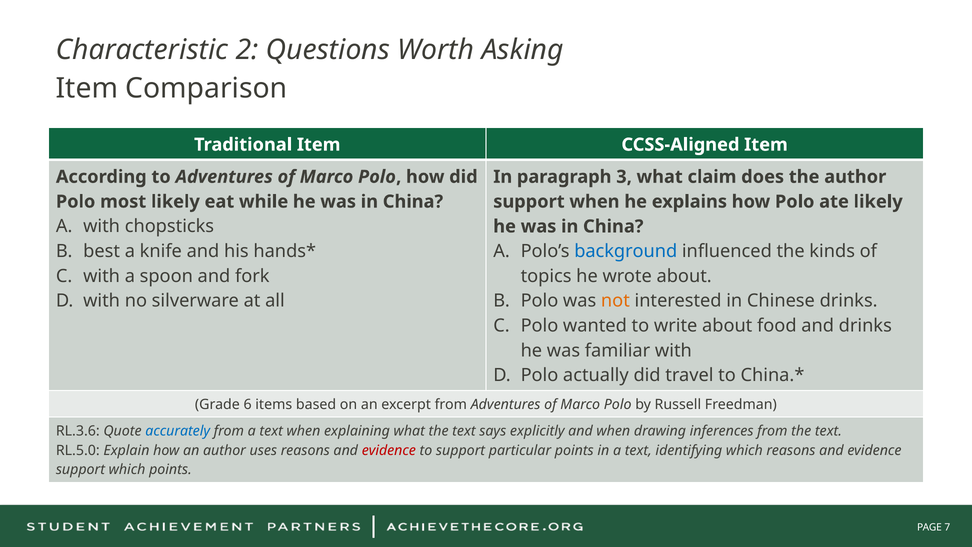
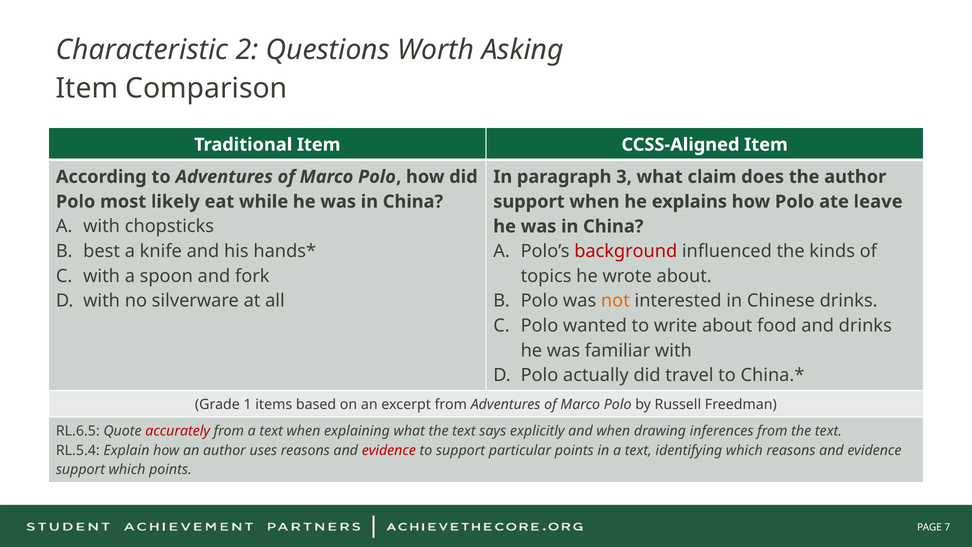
ate likely: likely -> leave (878, 202)
background colour: blue -> red (626, 251)
6: 6 -> 1 (248, 404)
RL.3.6: RL.3.6 -> RL.6.5 (78, 431)
accurately colour: blue -> red (178, 431)
RL.5.0: RL.5.0 -> RL.5.4 (78, 450)
